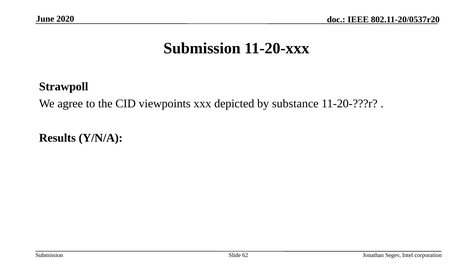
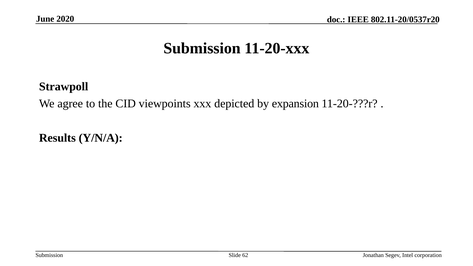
substance: substance -> expansion (295, 104)
